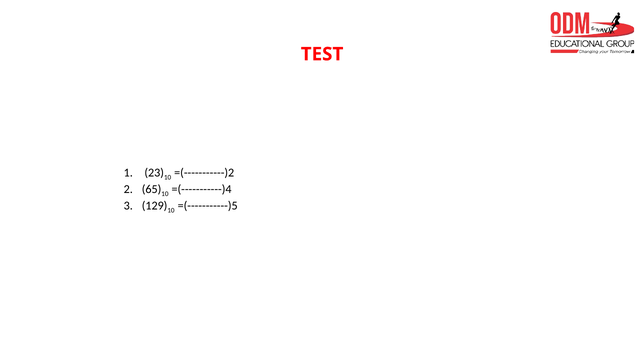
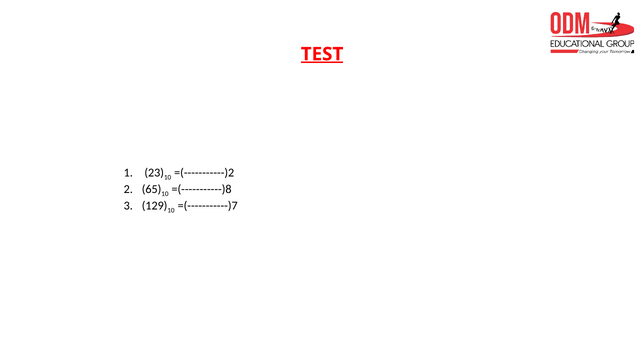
TEST underline: none -> present (322, 54)
=(-----------)4: =(-----------)4 -> =(-----------)8 (202, 189)
=(-----------)5: =(-----------)5 -> =(-----------)7 (208, 206)
